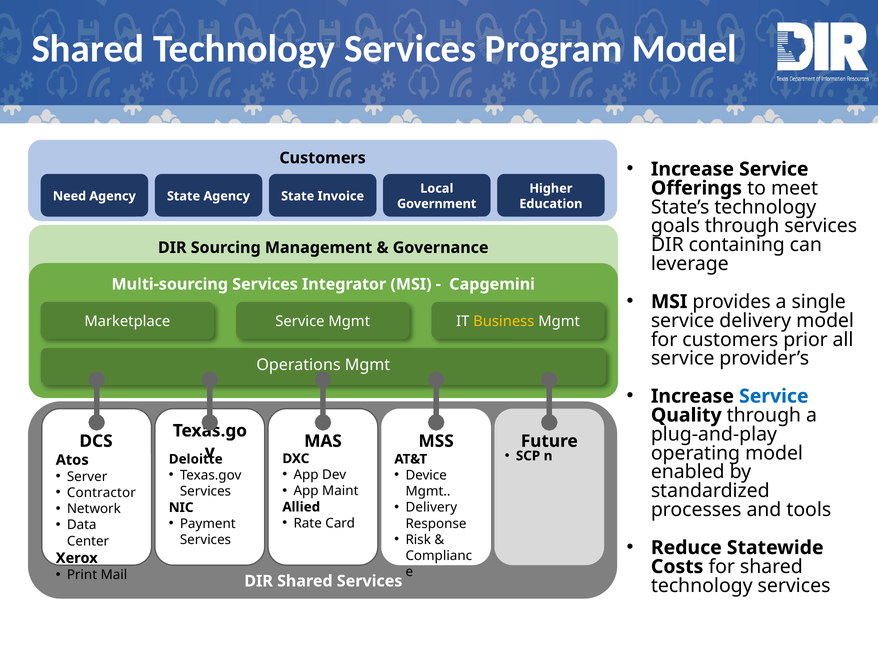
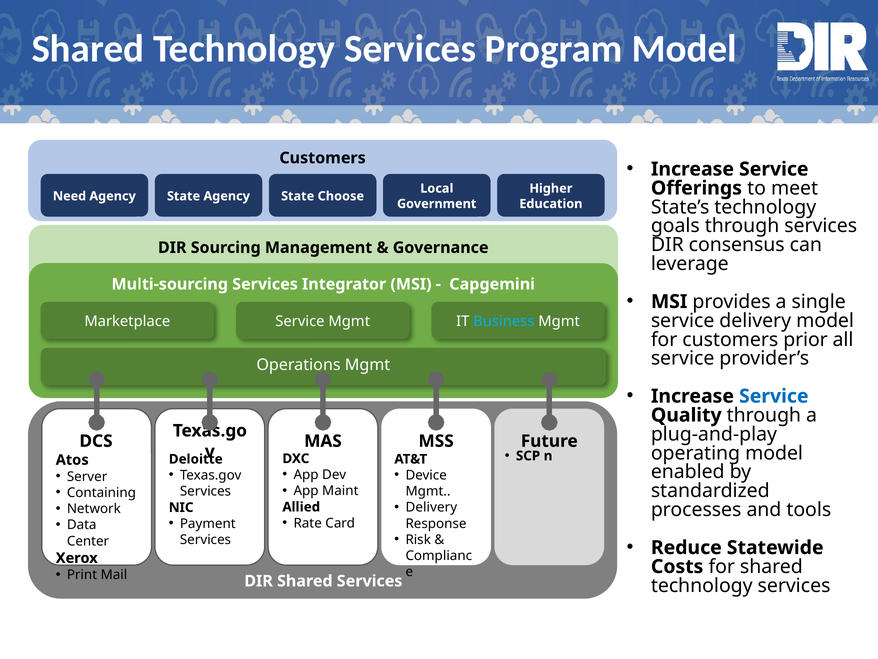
Invoice: Invoice -> Choose (341, 196)
containing: containing -> consensus (737, 245)
Business colour: yellow -> light blue (504, 321)
Contractor: Contractor -> Containing (101, 492)
